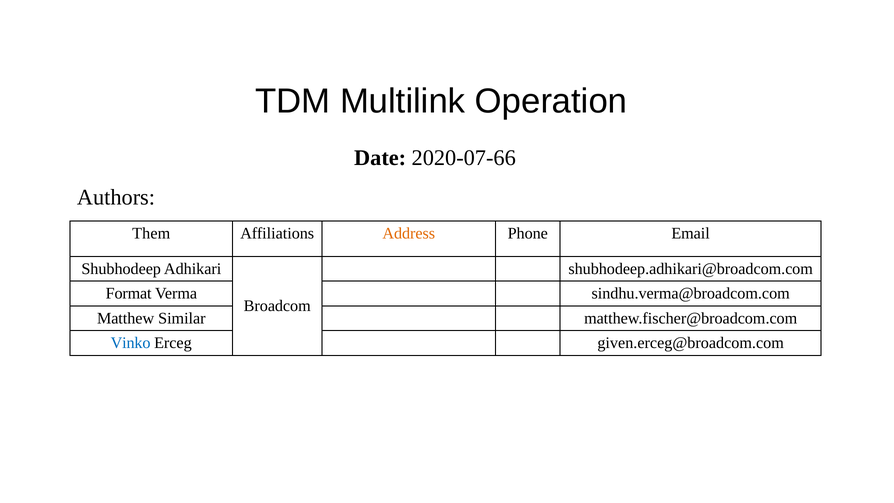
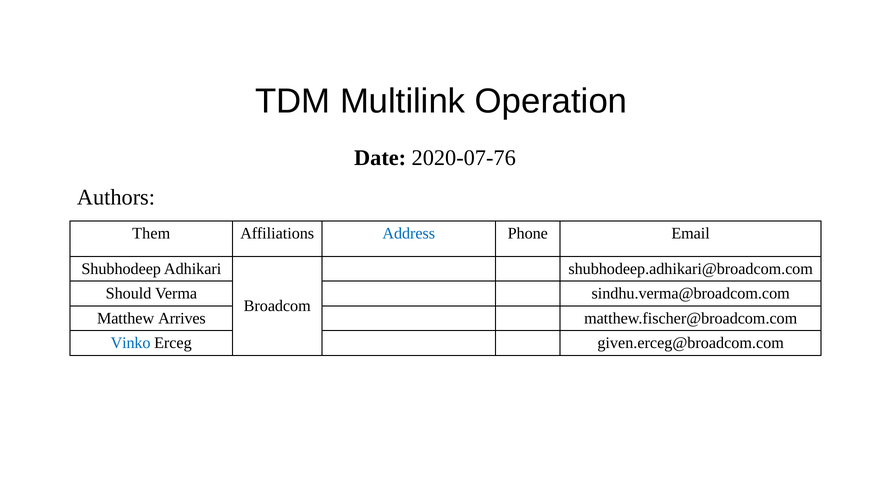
2020-07-66: 2020-07-66 -> 2020-07-76 (464, 158)
Address colour: orange -> blue (409, 233)
Format: Format -> Should (129, 293)
Similar: Similar -> Arrives (182, 318)
